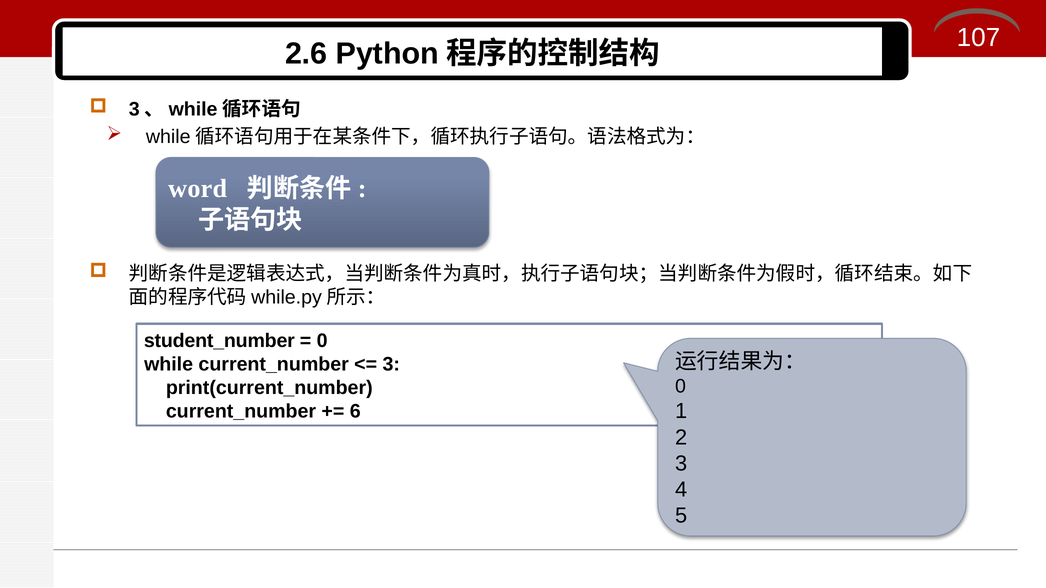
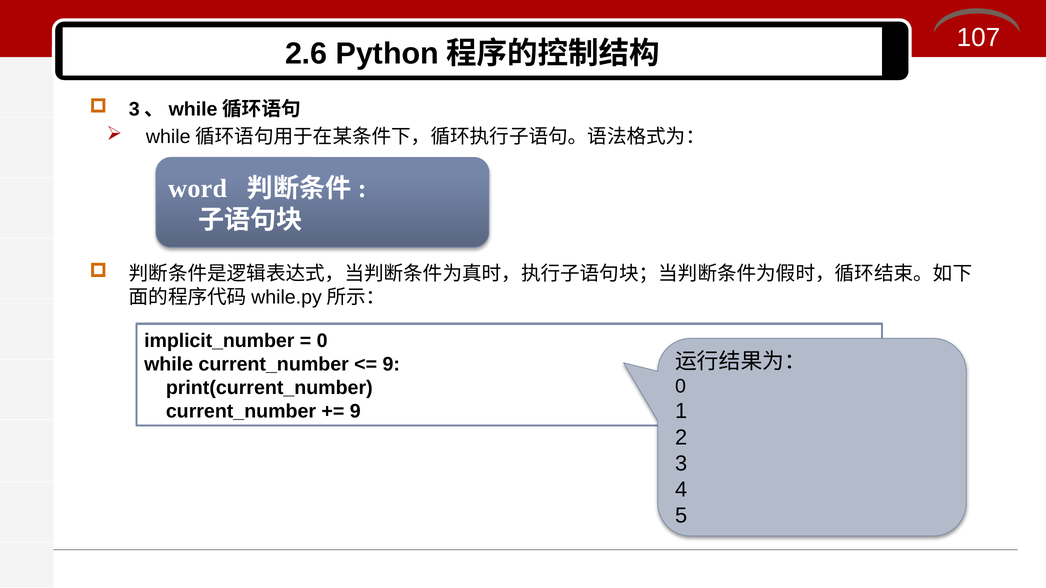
student_number: student_number -> implicit_number (219, 341)
3: 3 -> 9 (391, 364)
6: 6 -> 9 (355, 412)
